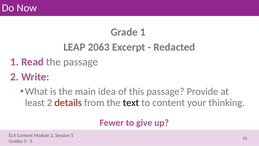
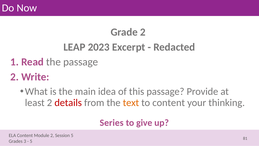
Grade 1: 1 -> 2 (143, 32)
2063: 2063 -> 2023 (99, 47)
text colour: black -> orange (131, 102)
Fewer: Fewer -> Series (112, 122)
